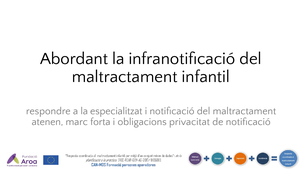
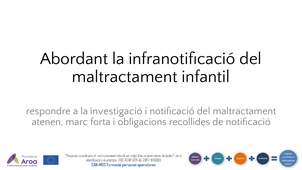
especialitzat: especialitzat -> investigació (116, 111)
privacitat: privacitat -> recollides (190, 122)
